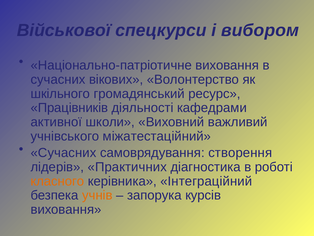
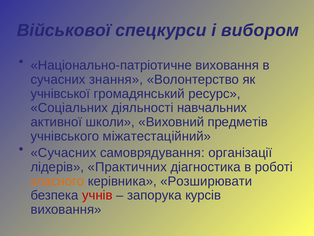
вікових: вікових -> знання (116, 79)
шкільного: шкільного -> учнівської (60, 94)
Працівників: Працівників -> Соціальних (69, 108)
кафедрами: кафедрами -> навчальних (212, 108)
важливий: важливий -> предметів (238, 122)
створення: створення -> організації (240, 153)
Інтеграційний: Інтеграційний -> Розширювати (206, 181)
учнів colour: orange -> red (97, 195)
